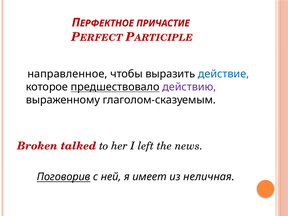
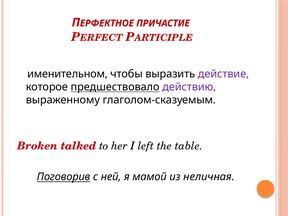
направленное: направленное -> именительном (68, 74)
действие colour: blue -> purple (224, 74)
news: news -> table (189, 146)
имеет: имеет -> мамой (150, 177)
